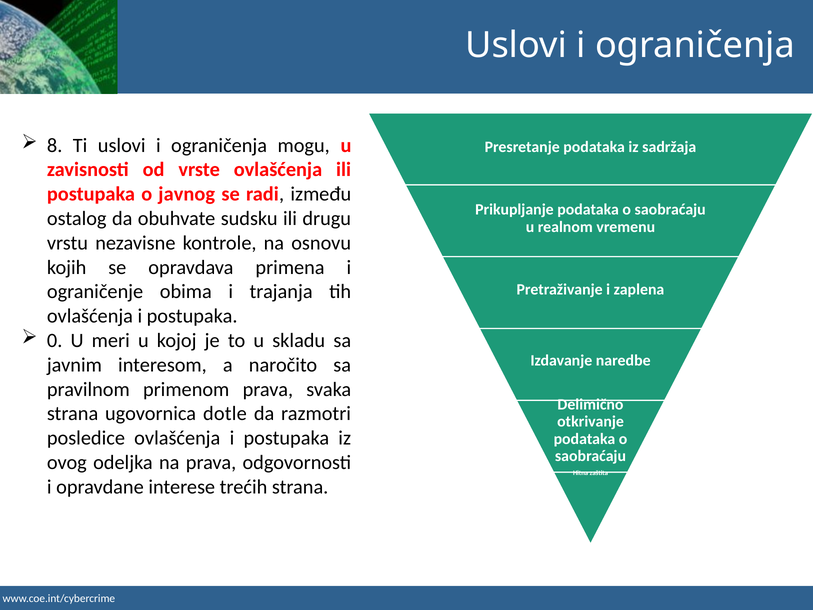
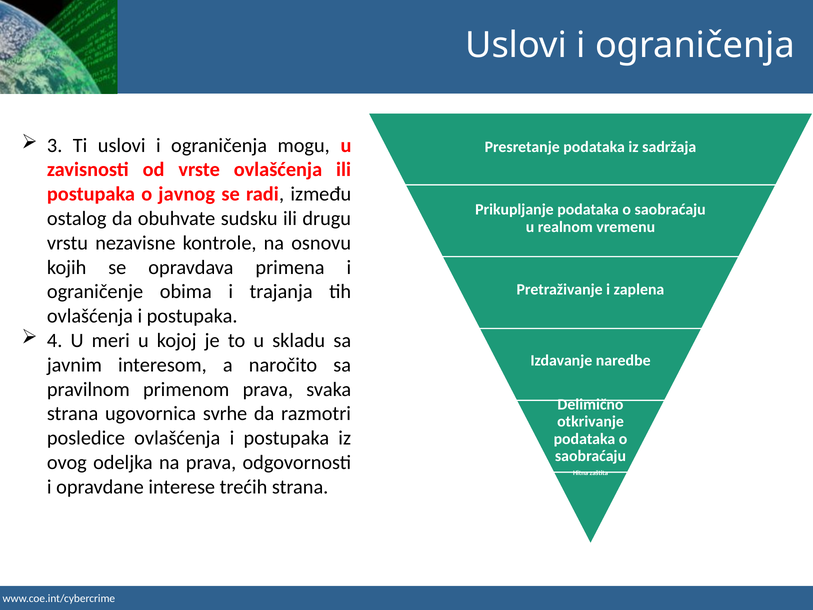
8: 8 -> 3 (55, 145)
0: 0 -> 4 (55, 340)
dotle: dotle -> svrhe (225, 414)
